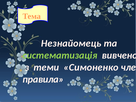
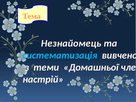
систематизація colour: light green -> light blue (60, 55)
Симоненко: Симоненко -> Домашньої (91, 67)
правила: правила -> настрій (43, 79)
